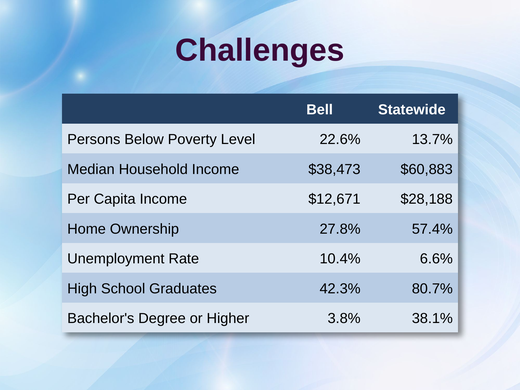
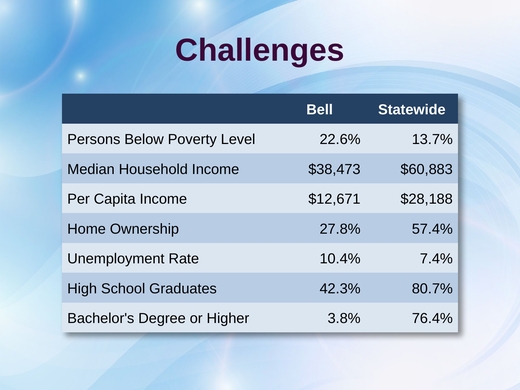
6.6%: 6.6% -> 7.4% (436, 259)
38.1%: 38.1% -> 76.4% (432, 318)
